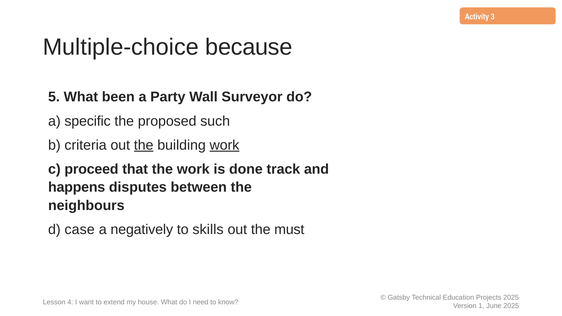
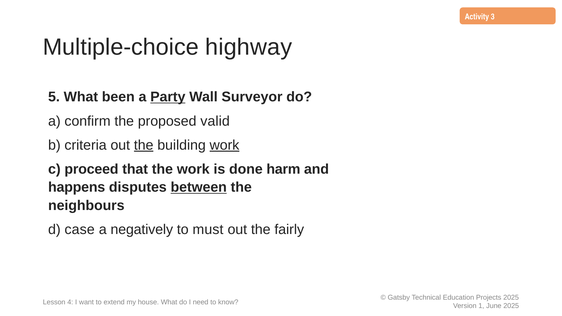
because: because -> highway (249, 47)
Party underline: none -> present (168, 97)
specific: specific -> confirm (88, 121)
such: such -> valid (215, 121)
track: track -> harm (283, 169)
between underline: none -> present (199, 187)
skills: skills -> must (208, 230)
must: must -> fairly (289, 230)
